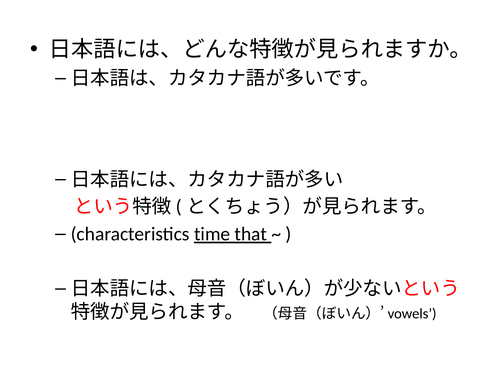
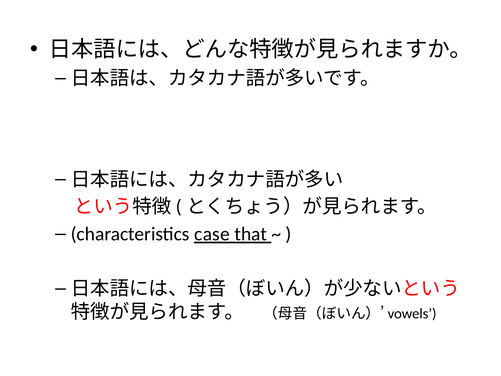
time: time -> case (212, 234)
